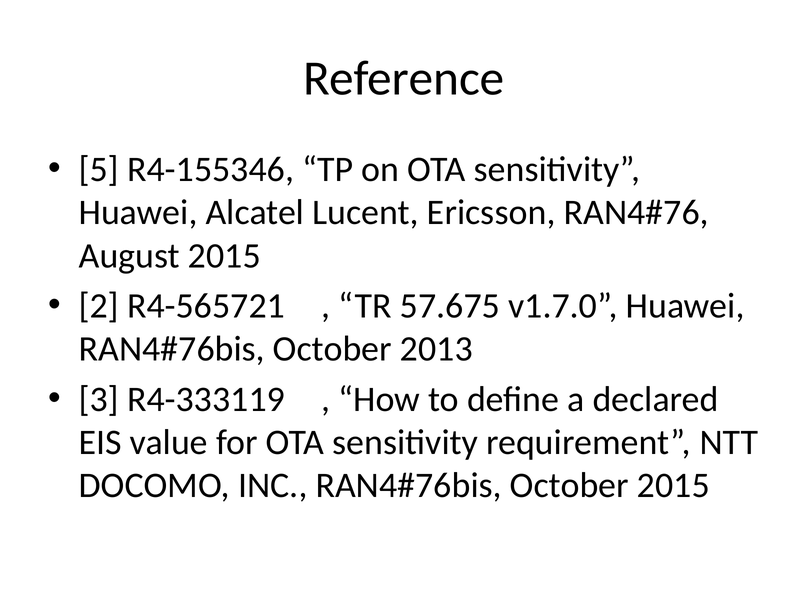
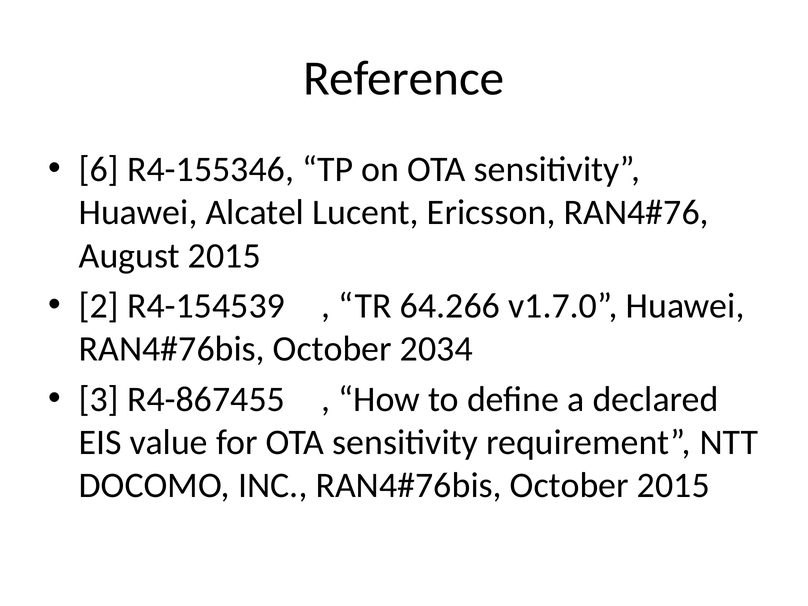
5: 5 -> 6 (99, 170)
R4-565721: R4-565721 -> R4-154539 (206, 306)
57.675: 57.675 -> 64.266 (450, 306)
2013: 2013 -> 2034 (436, 349)
R4-333119: R4-333119 -> R4-867455 (206, 399)
